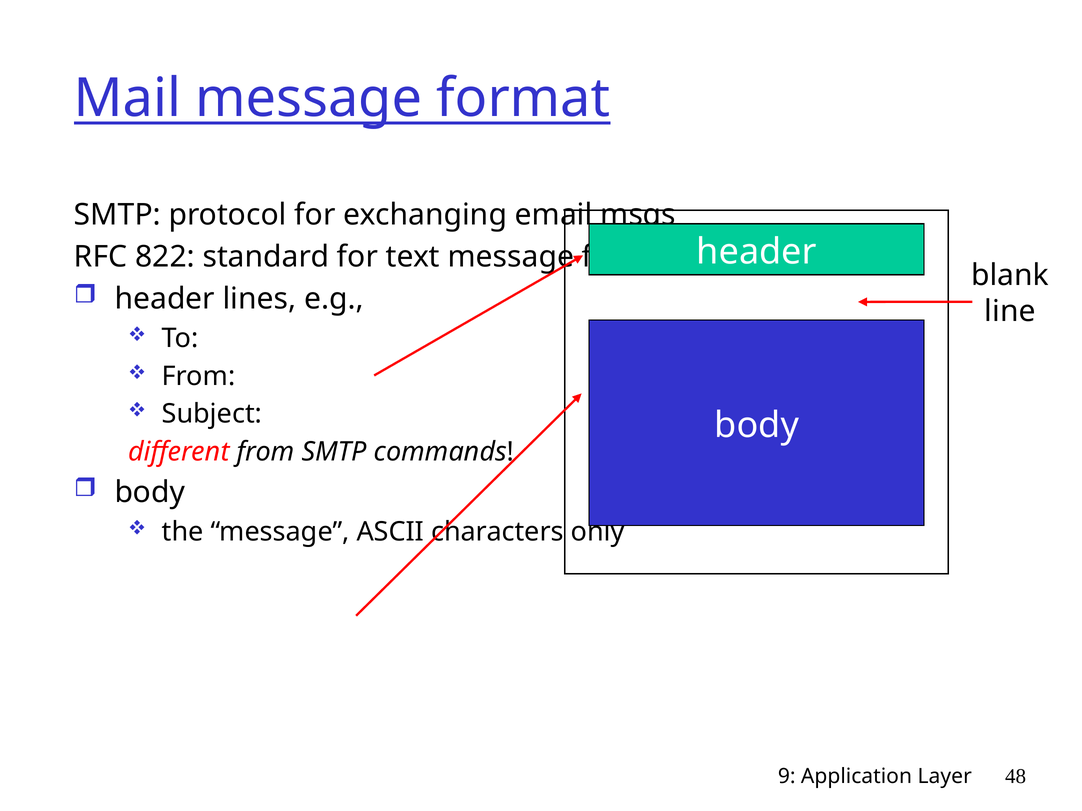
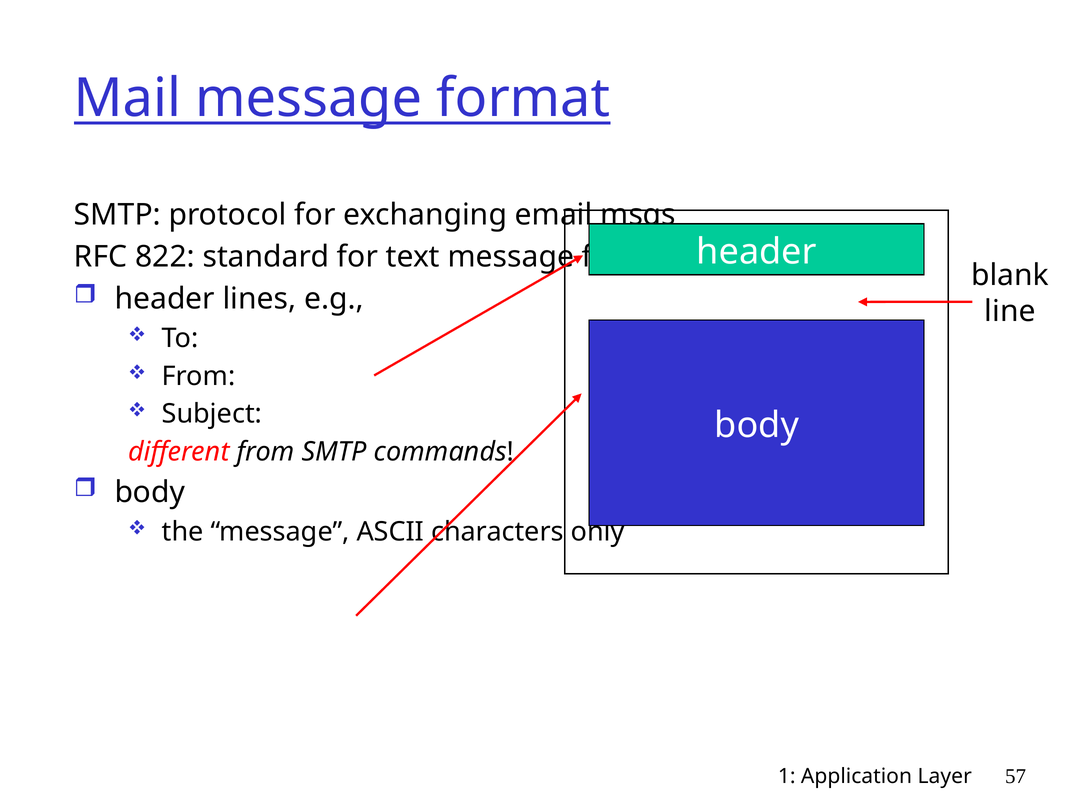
9: 9 -> 1 (787, 777)
48: 48 -> 57 (1016, 777)
